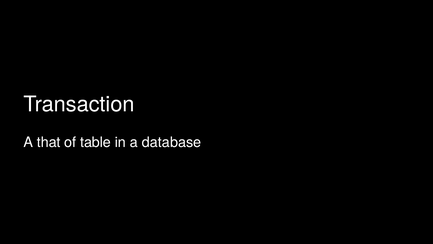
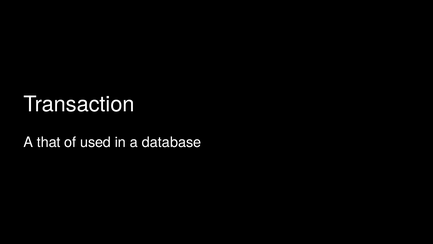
table: table -> used (96, 142)
